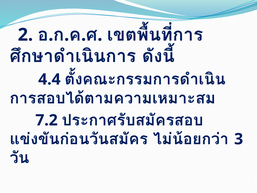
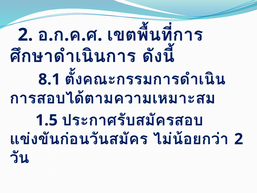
4.4: 4.4 -> 8.1 (49, 79)
7.2: 7.2 -> 1.5 (47, 120)
3: 3 -> 2 (239, 139)
